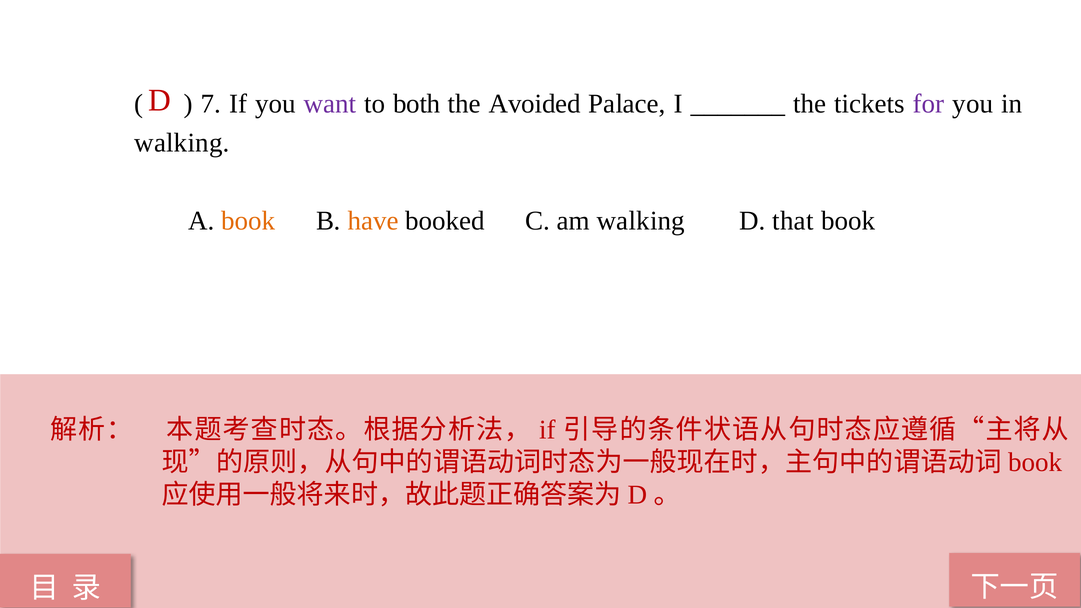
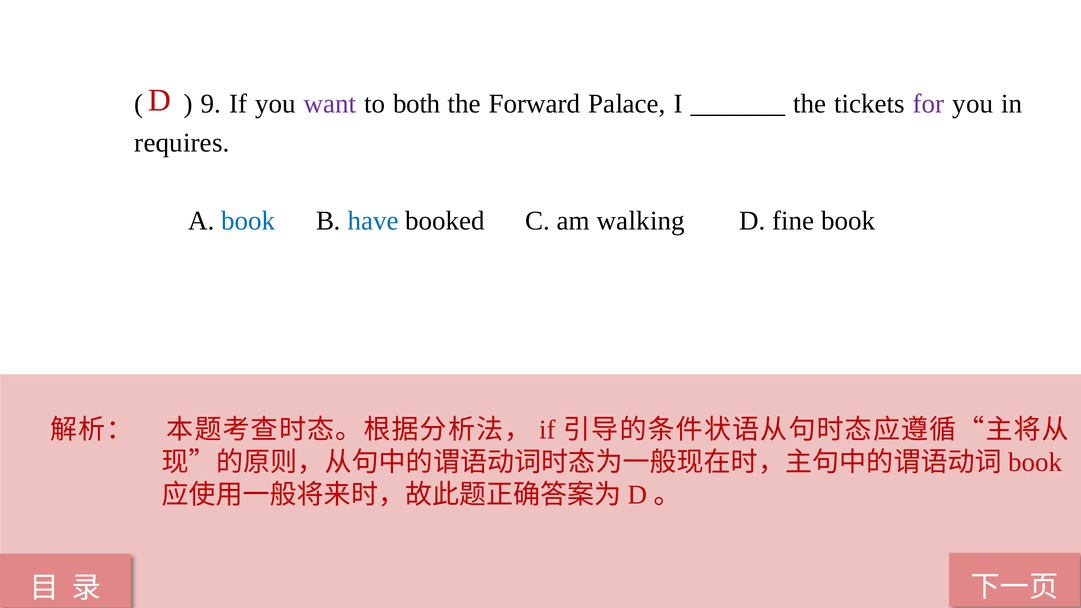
7: 7 -> 9 (211, 104)
Avoided: Avoided -> Forward (535, 104)
walking: walking -> requires (182, 143)
book colour: orange -> blue (248, 221)
have colour: orange -> blue (373, 221)
that: that -> fine (793, 221)
